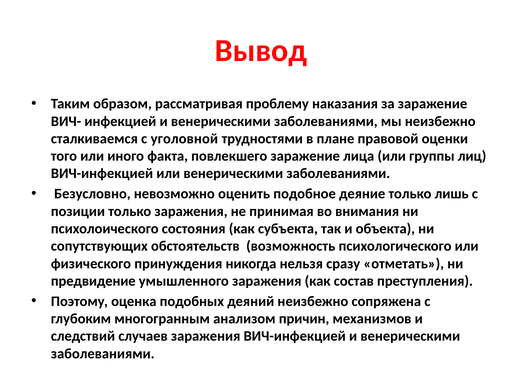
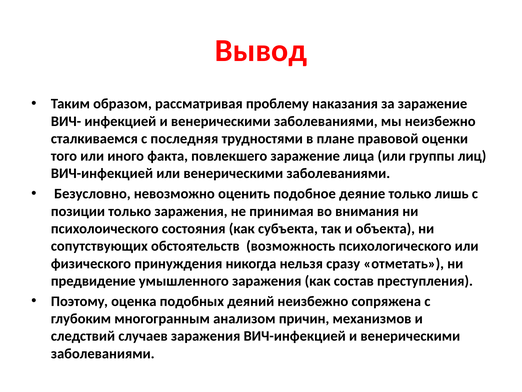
уголовной: уголовной -> последняя (184, 138)
